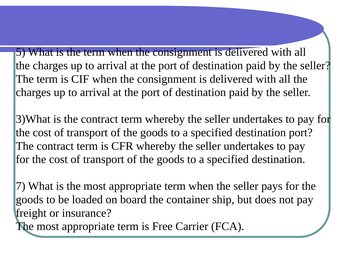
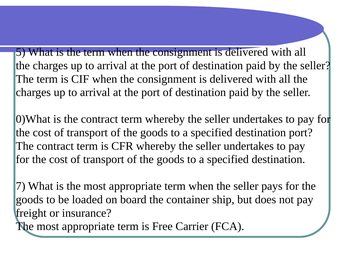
3)What: 3)What -> 0)What (33, 119)
